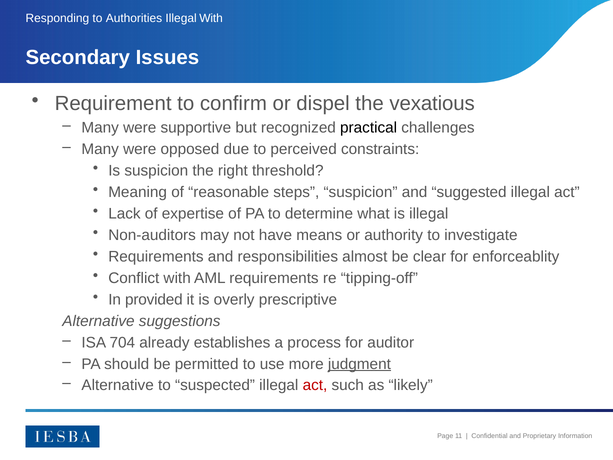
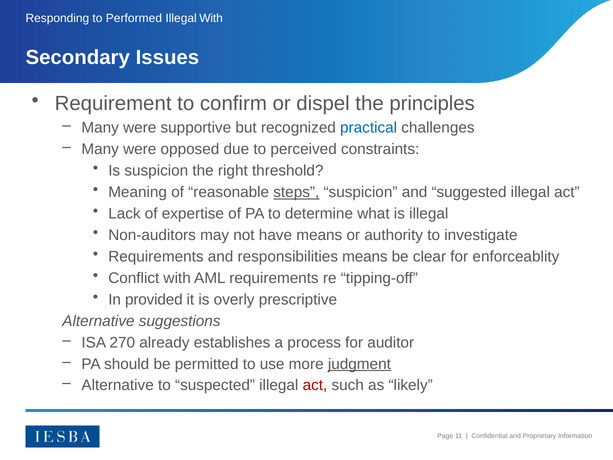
Authorities: Authorities -> Performed (134, 18)
vexatious: vexatious -> principles (432, 104)
practical colour: black -> blue (369, 128)
steps underline: none -> present (296, 192)
responsibilities almost: almost -> means (365, 256)
704: 704 -> 270 (122, 342)
